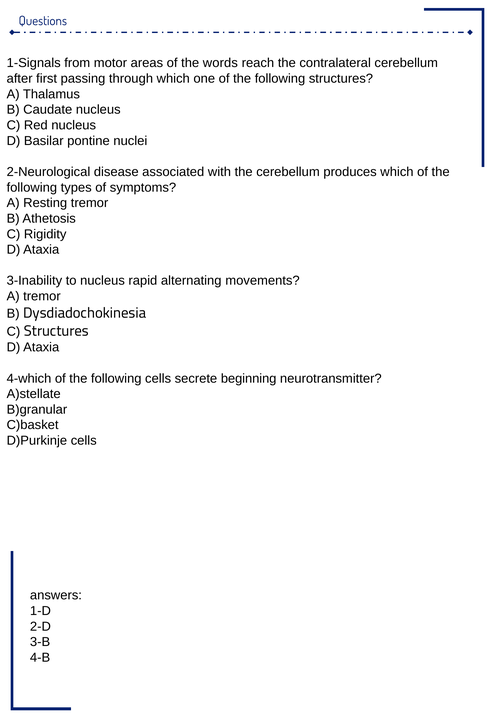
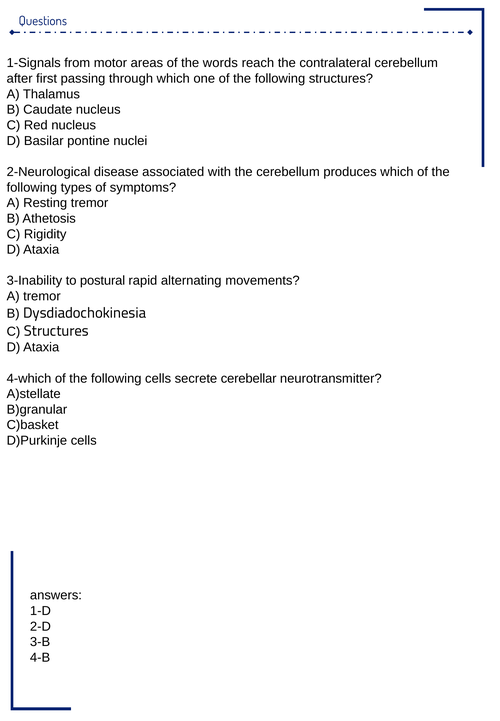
to nucleus: nucleus -> postural (103, 281)
beginning: beginning -> cerebellar (249, 379)
